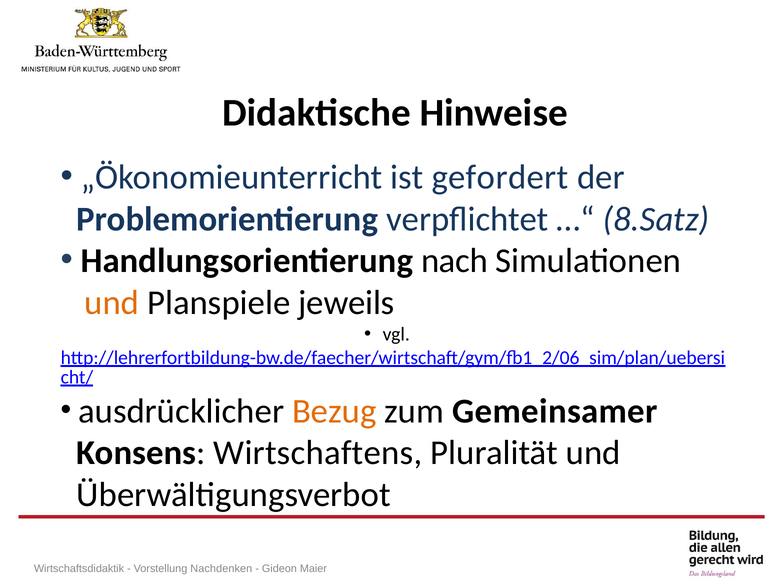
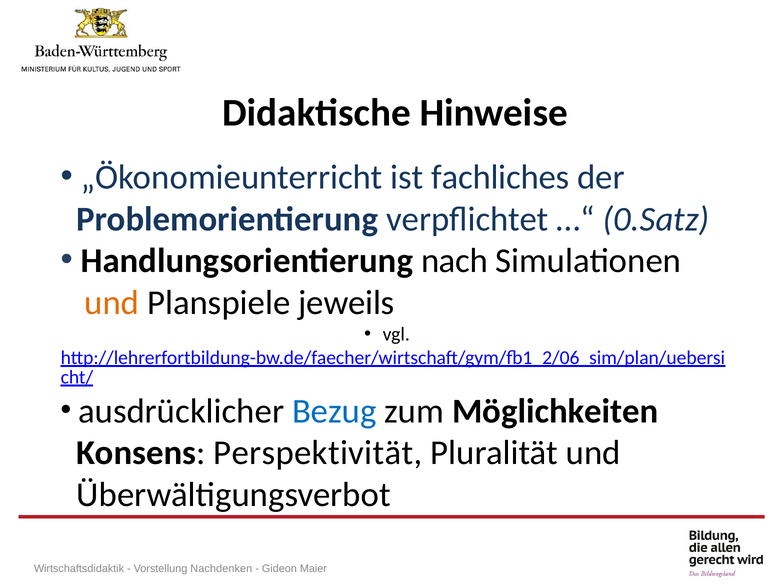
gefordert: gefordert -> fachliches (500, 177)
8.Satz: 8.Satz -> 0.Satz (656, 219)
Bezug colour: orange -> blue (334, 411)
Gemeinsamer: Gemeinsamer -> Möglichkeiten (555, 411)
Wirtschaftens: Wirtschaftens -> Perspektivität (318, 453)
